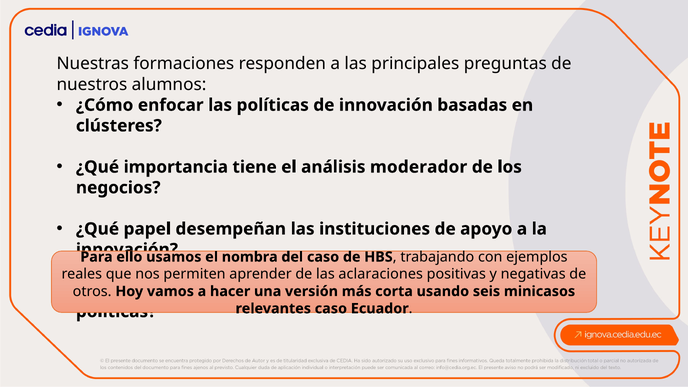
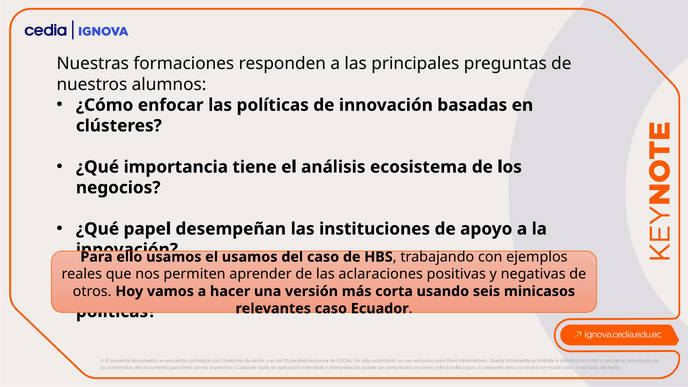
moderador: moderador -> ecosistema (419, 167)
el nombra: nombra -> usamos (250, 257)
